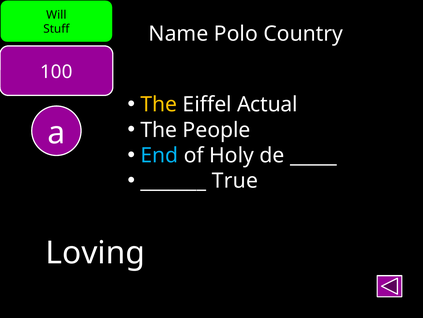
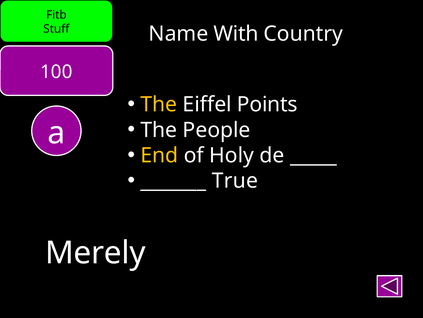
Will: Will -> Fitb (56, 15)
Polo: Polo -> With (236, 34)
Actual: Actual -> Points (267, 104)
End colour: light blue -> yellow (159, 155)
Loving: Loving -> Merely (95, 252)
